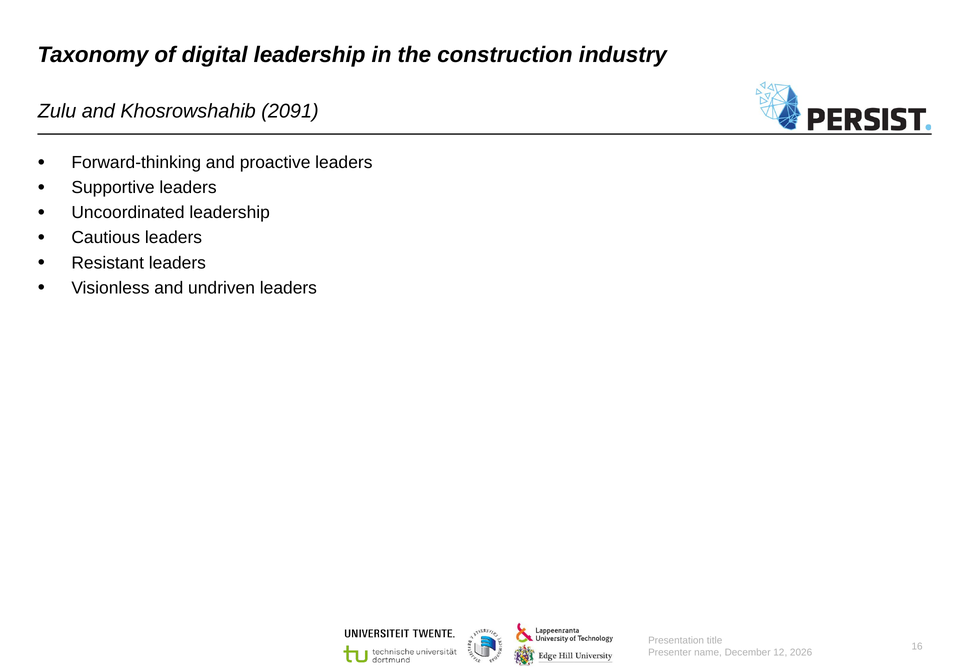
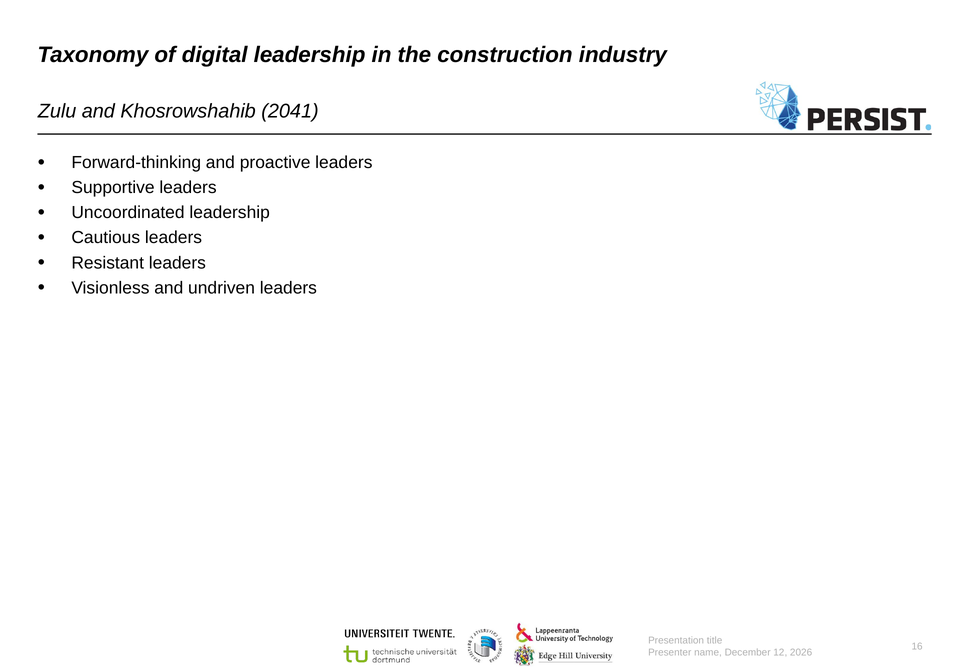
2091: 2091 -> 2041 (290, 111)
